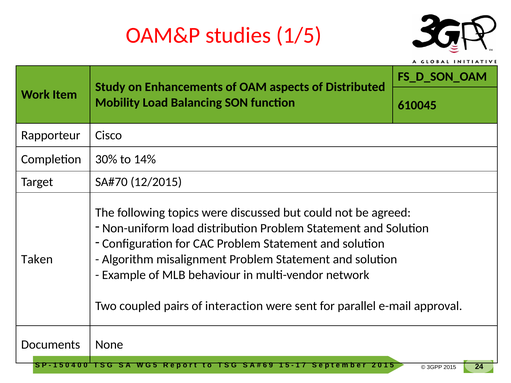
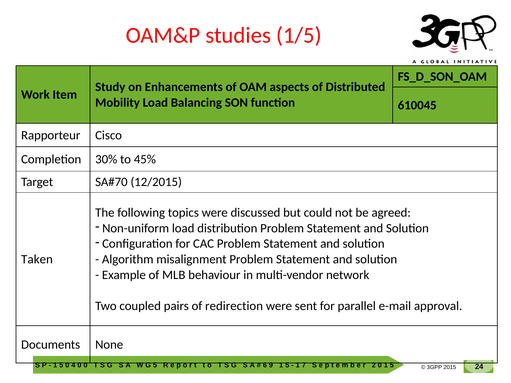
14%: 14% -> 45% (145, 159)
interaction: interaction -> redirection (234, 306)
